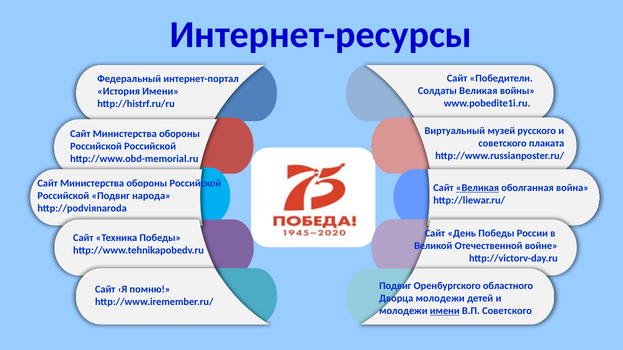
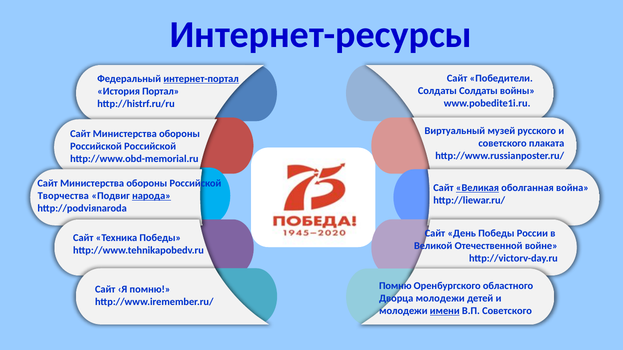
интернет-портал underline: none -> present (201, 79)
Солдаты Великая: Великая -> Солдаты (478, 91)
История Имени: Имени -> Портал (161, 91)
Российской: Российской -> Творчества (63, 196)
народа underline: none -> present (152, 196)
Подвиг: Подвиг -> Помню (395, 286)
